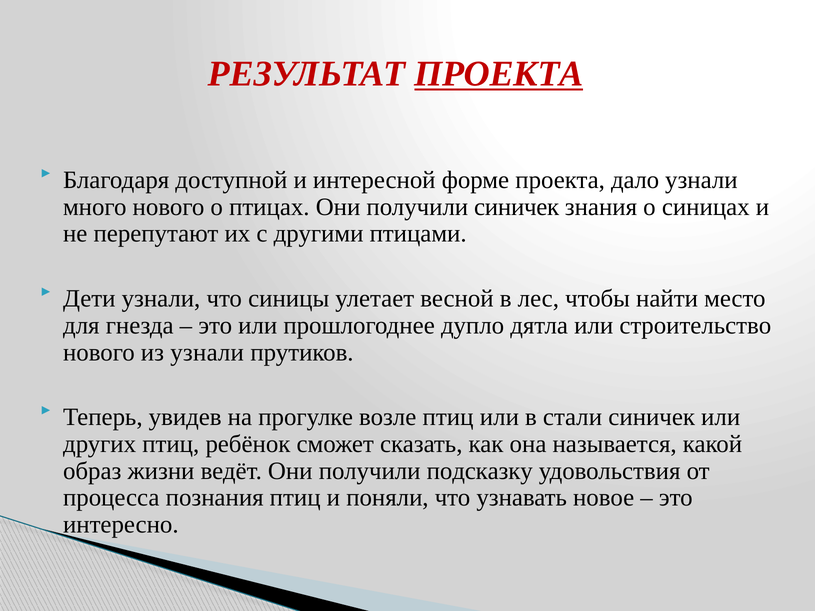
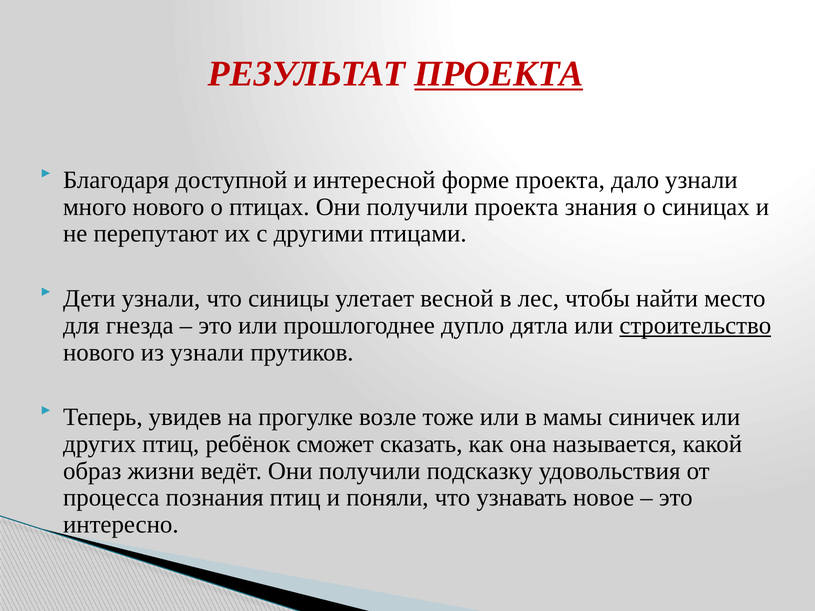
получили синичек: синичек -> проекта (516, 207)
строительство underline: none -> present (695, 326)
возле птиц: птиц -> тоже (448, 417)
стали: стали -> мамы (573, 417)
